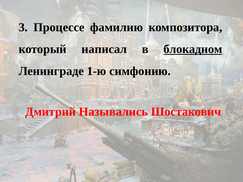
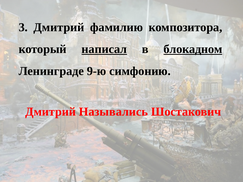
3 Процессе: Процессе -> Дмитрий (59, 27)
написал underline: none -> present (104, 49)
1-ю: 1-ю -> 9-ю (97, 71)
